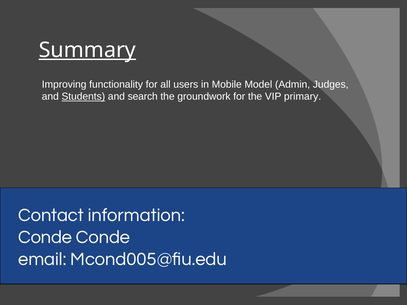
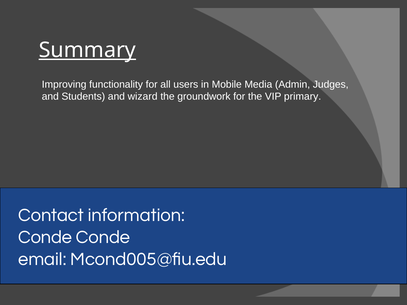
Model: Model -> Media (258, 84)
Students underline: present -> none (83, 97)
search: search -> wizard (143, 97)
